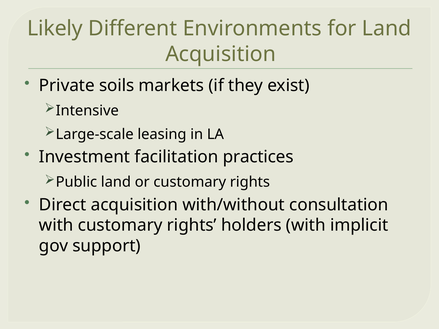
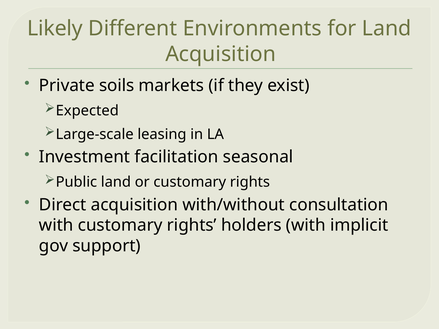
Intensive: Intensive -> Expected (87, 111)
practices: practices -> seasonal (258, 157)
